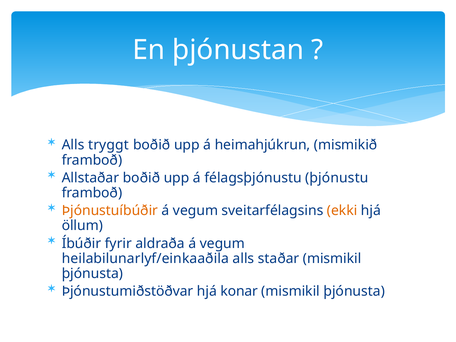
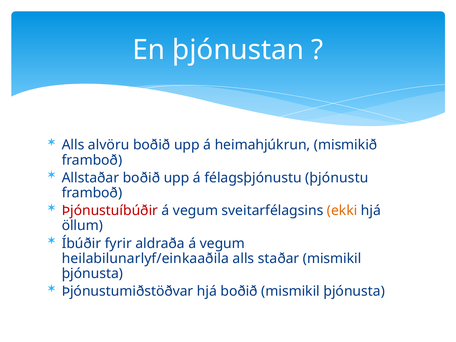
tryggt: tryggt -> alvöru (109, 145)
Þjónustuíbúðir colour: orange -> red (110, 211)
hjá konar: konar -> boðið (239, 291)
